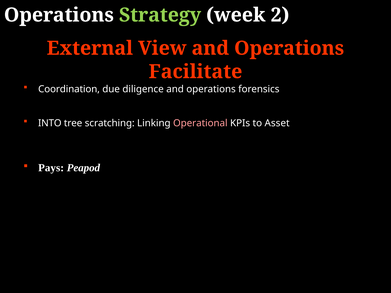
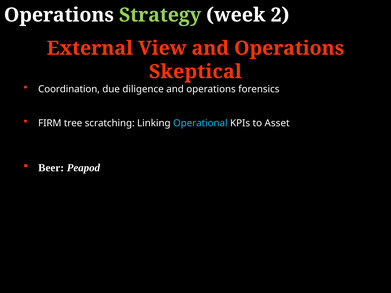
Facilitate: Facilitate -> Skeptical (195, 72)
INTO: INTO -> FIRM (50, 123)
Operational colour: pink -> light blue (200, 123)
Pays: Pays -> Beer (51, 168)
